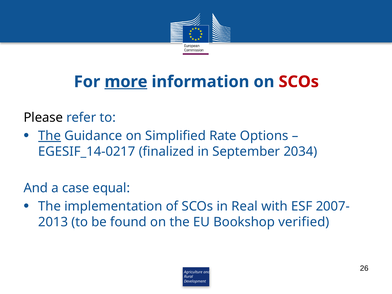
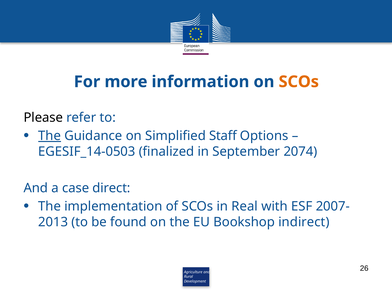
more underline: present -> none (126, 82)
SCOs colour: red -> orange (299, 82)
Rate: Rate -> Staff (223, 136)
EGESIF_14-0217: EGESIF_14-0217 -> EGESIF_14-0503 (87, 152)
2034: 2034 -> 2074 (300, 152)
equal: equal -> direct (111, 188)
verified: verified -> indirect (304, 222)
